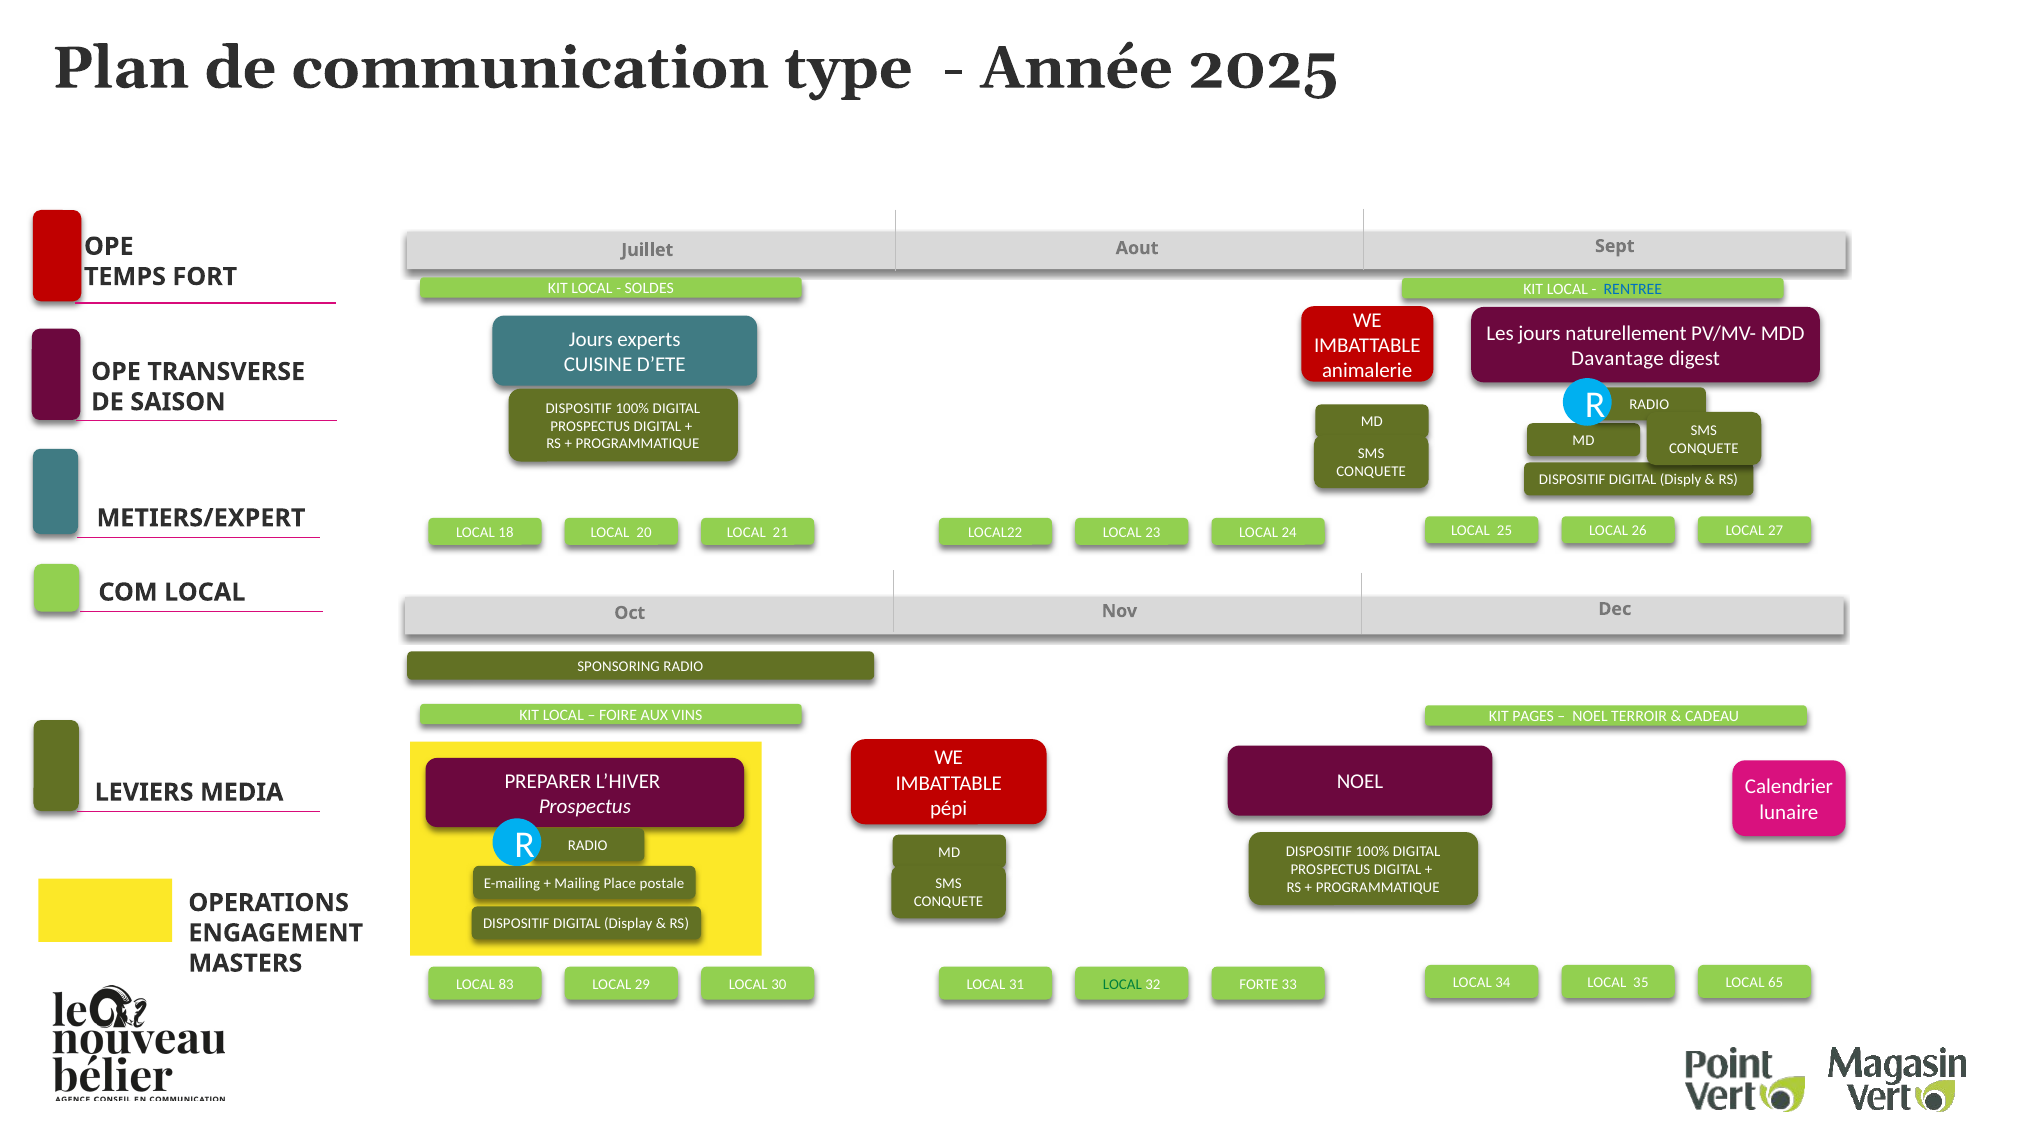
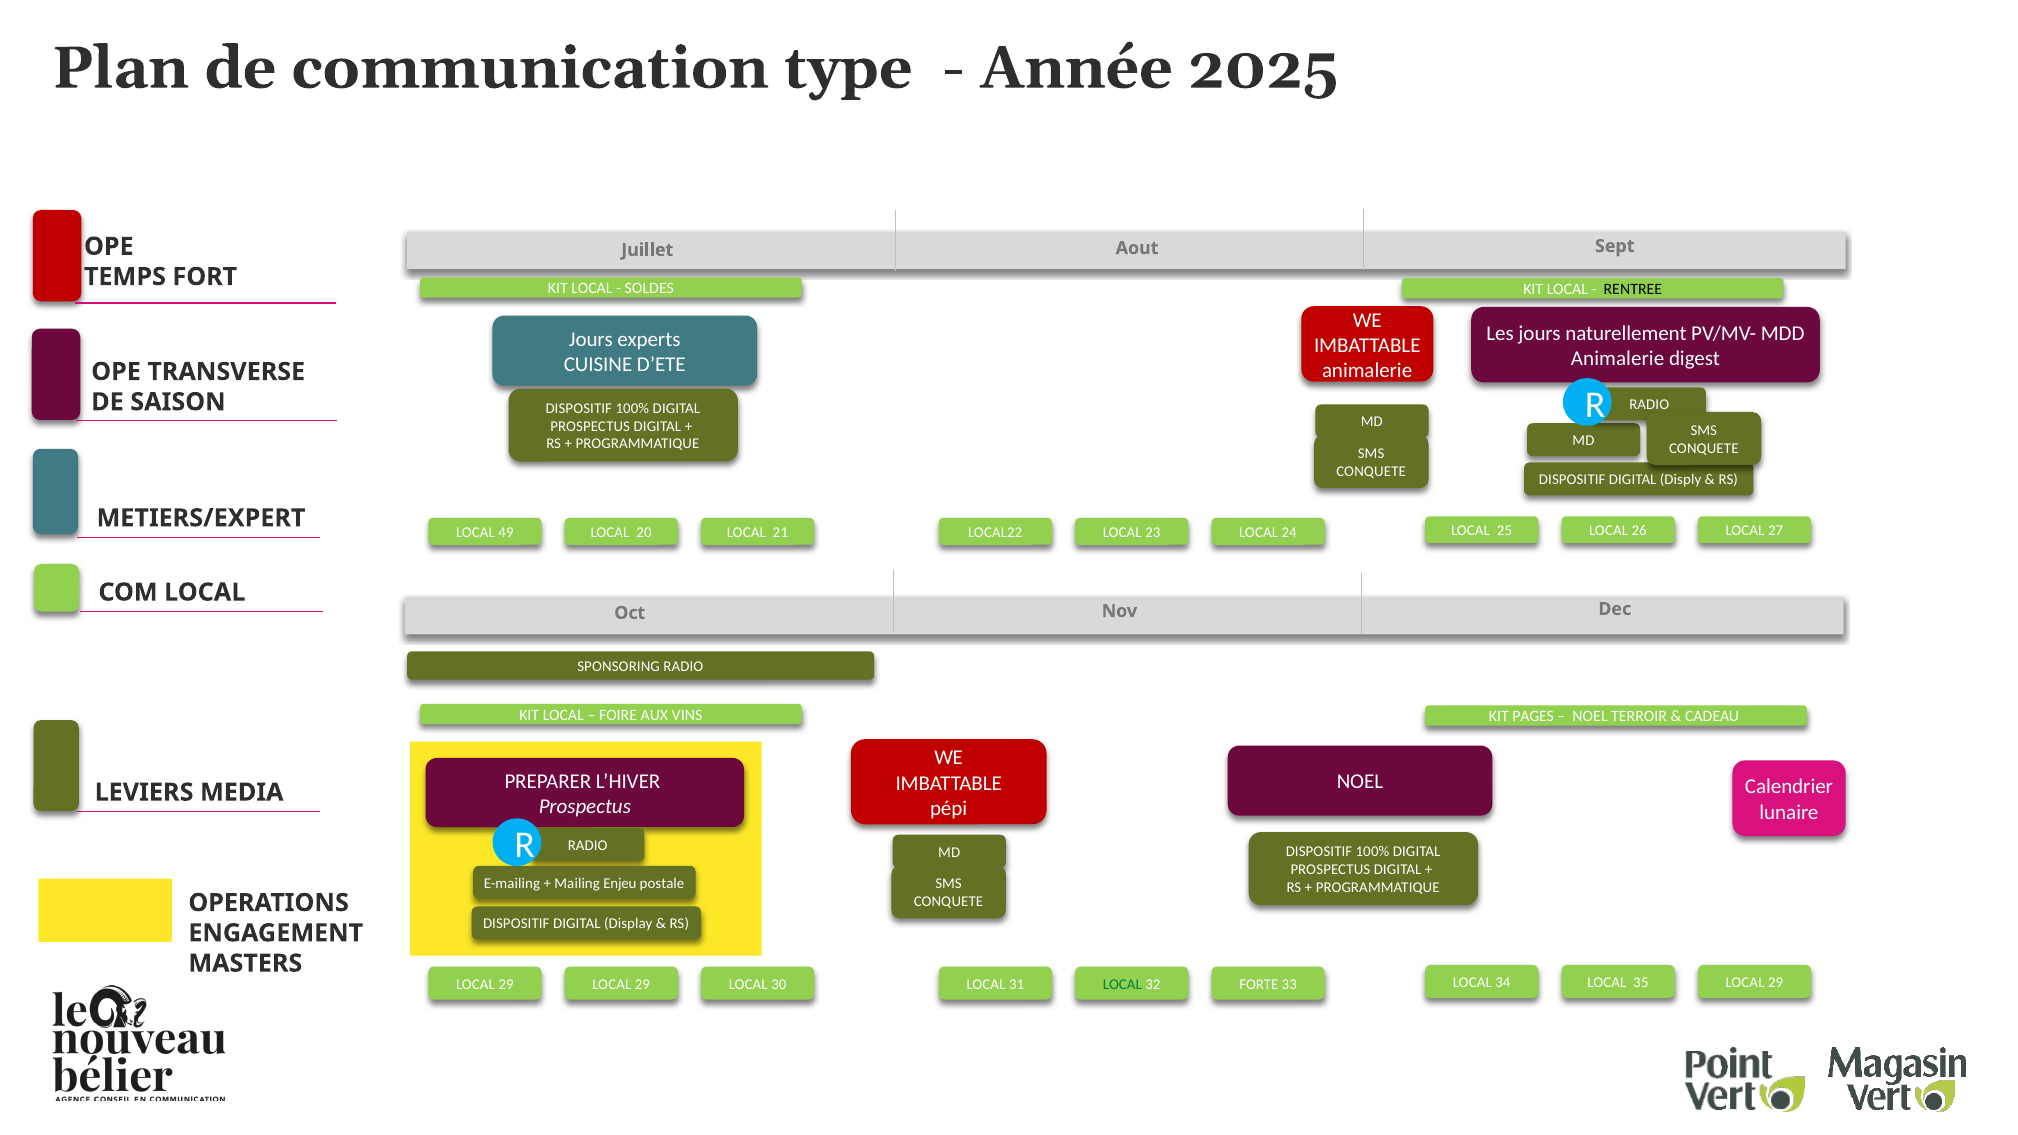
RENTREE colour: blue -> black (1633, 289)
Davantage: Davantage -> Animalerie (1618, 359)
18: 18 -> 49 (506, 532)
Place: Place -> Enjeu (620, 883)
83: 83 -> 29 (506, 984)
35 LOCAL 65: 65 -> 29 (1776, 983)
